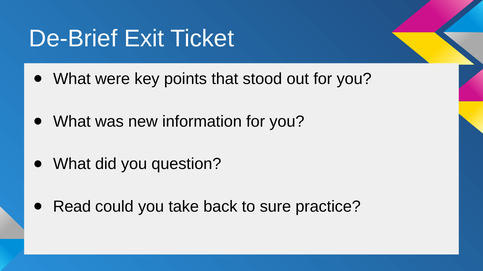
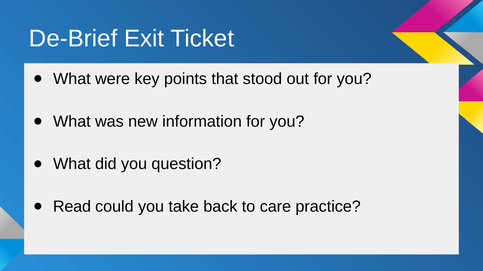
sure: sure -> care (275, 207)
